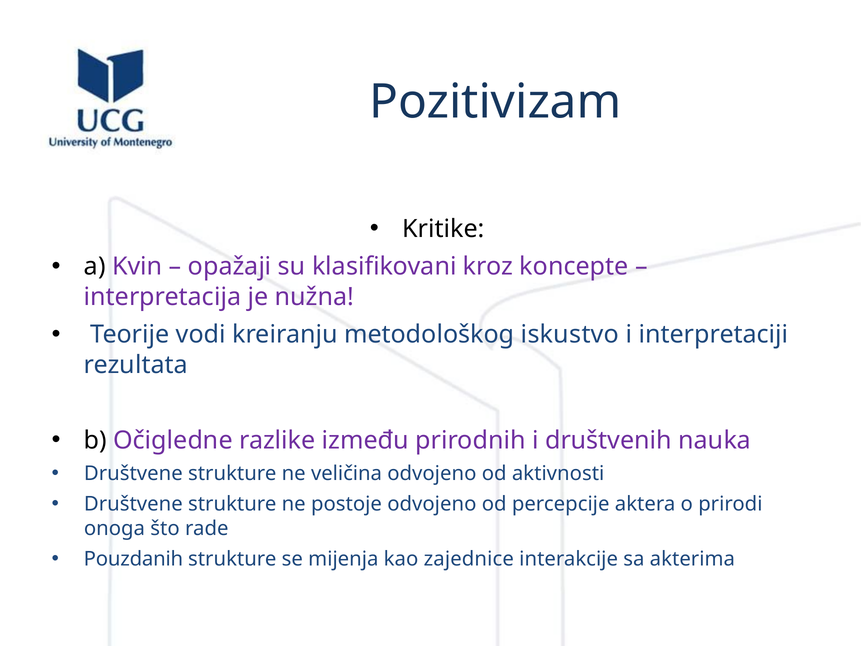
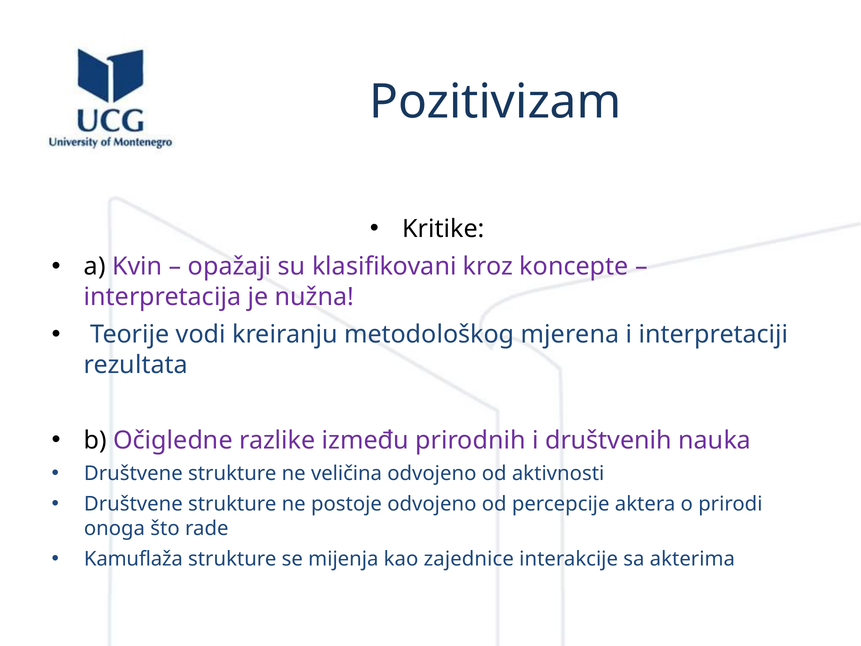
iskustvo: iskustvo -> mjerena (570, 334)
Pouzdanih: Pouzdanih -> Kamuflaža (133, 559)
